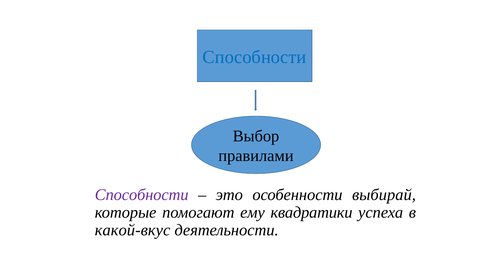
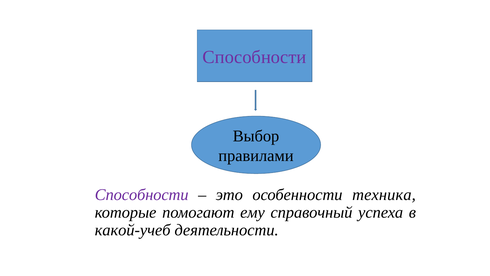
Способности colour: blue -> purple (255, 57)
выбирай: выбирай -> техника (384, 194)
квадратики: квадратики -> справочный (311, 212)
какой-вкус: какой-вкус -> какой-учеб (133, 230)
